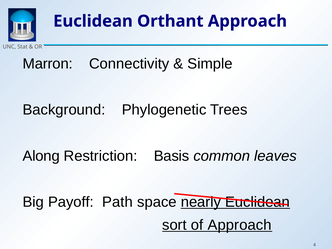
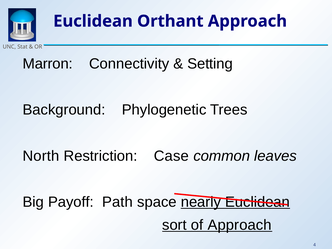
Simple: Simple -> Setting (210, 64)
Along: Along -> North (41, 156)
Basis: Basis -> Case (171, 156)
